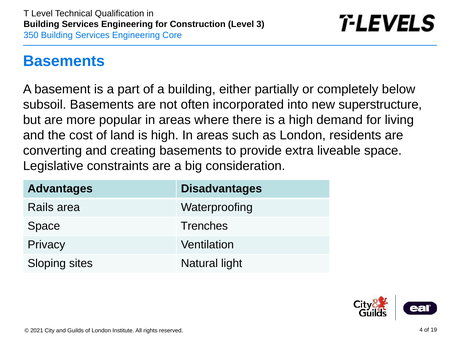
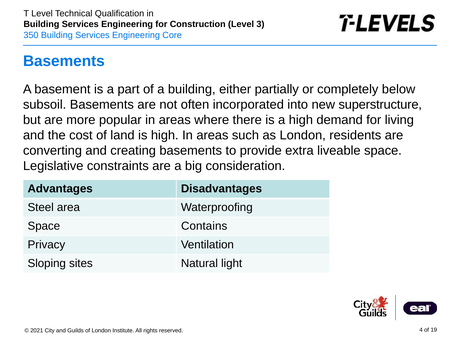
Rails: Rails -> Steel (41, 207)
Trenches: Trenches -> Contains (204, 226)
